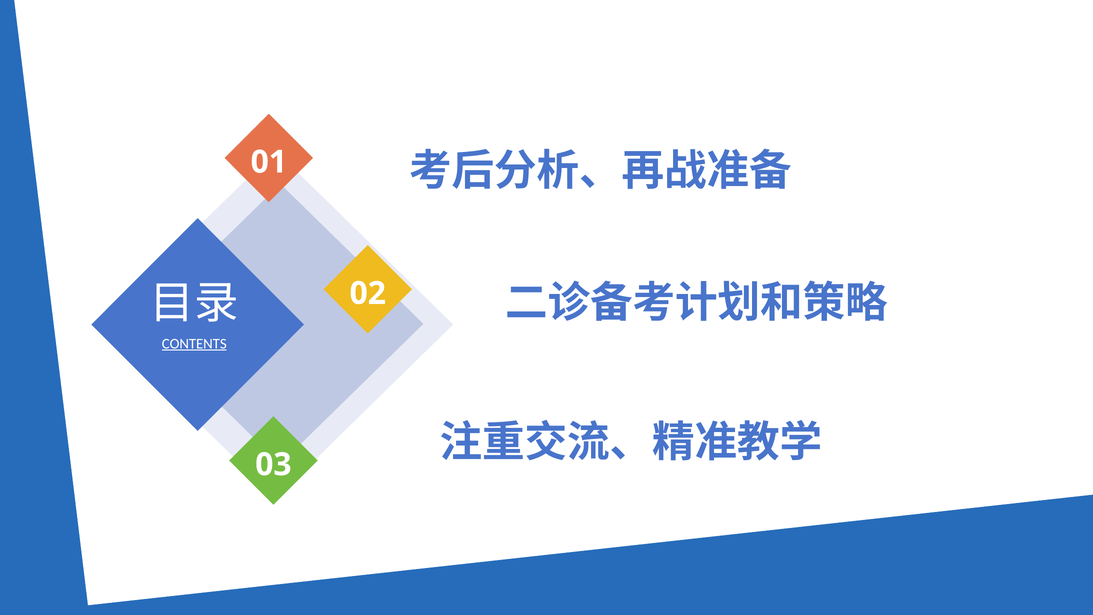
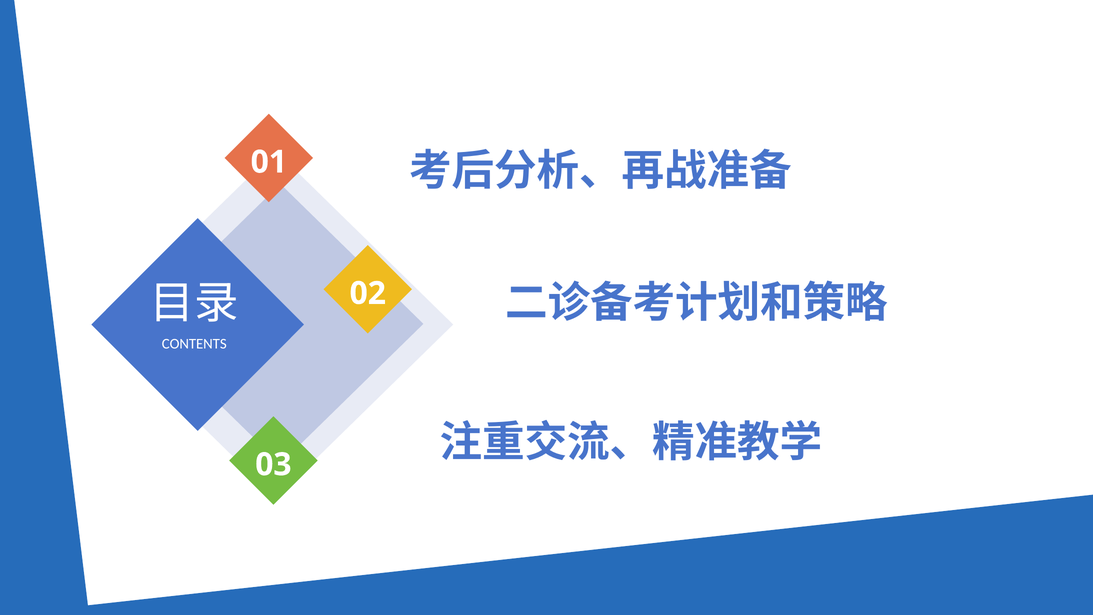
CONTENTS underline: present -> none (194, 344)
